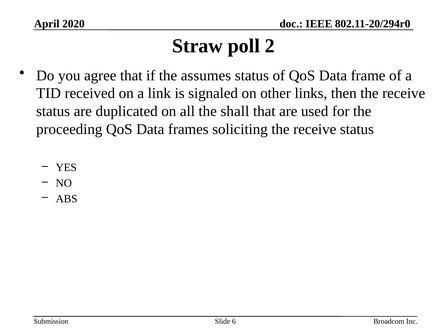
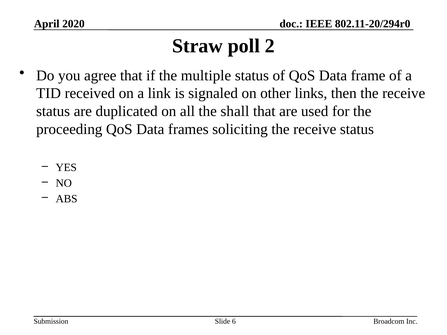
assumes: assumes -> multiple (206, 76)
